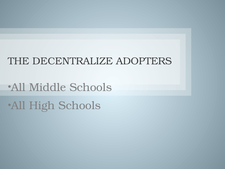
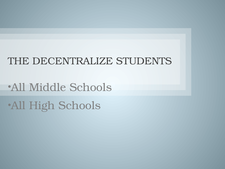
ADOPTERS: ADOPTERS -> STUDENTS (144, 61)
